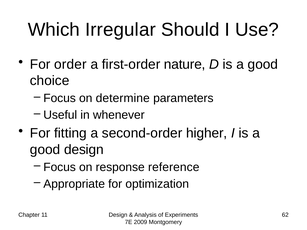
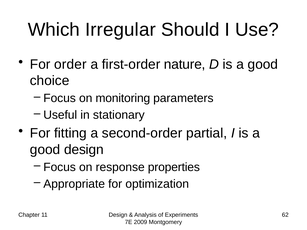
determine: determine -> monitoring (123, 98)
whenever: whenever -> stationary (119, 115)
higher: higher -> partial (207, 133)
reference: reference -> properties (174, 167)
